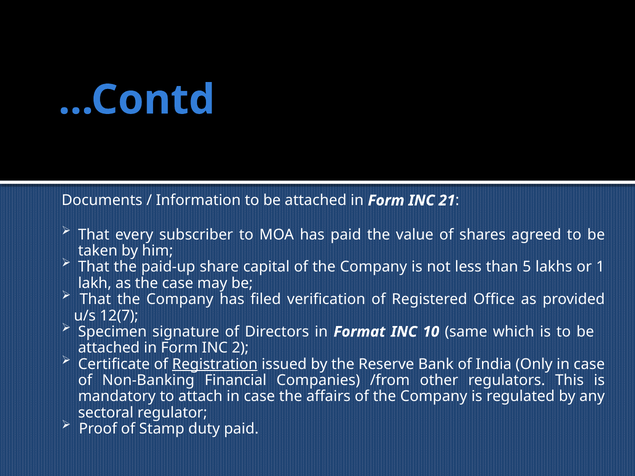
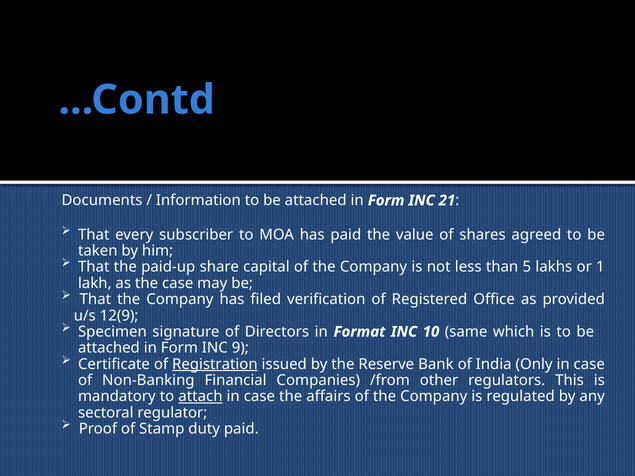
12(7: 12(7 -> 12(9 (119, 316)
2: 2 -> 9 (240, 348)
attach underline: none -> present (200, 397)
